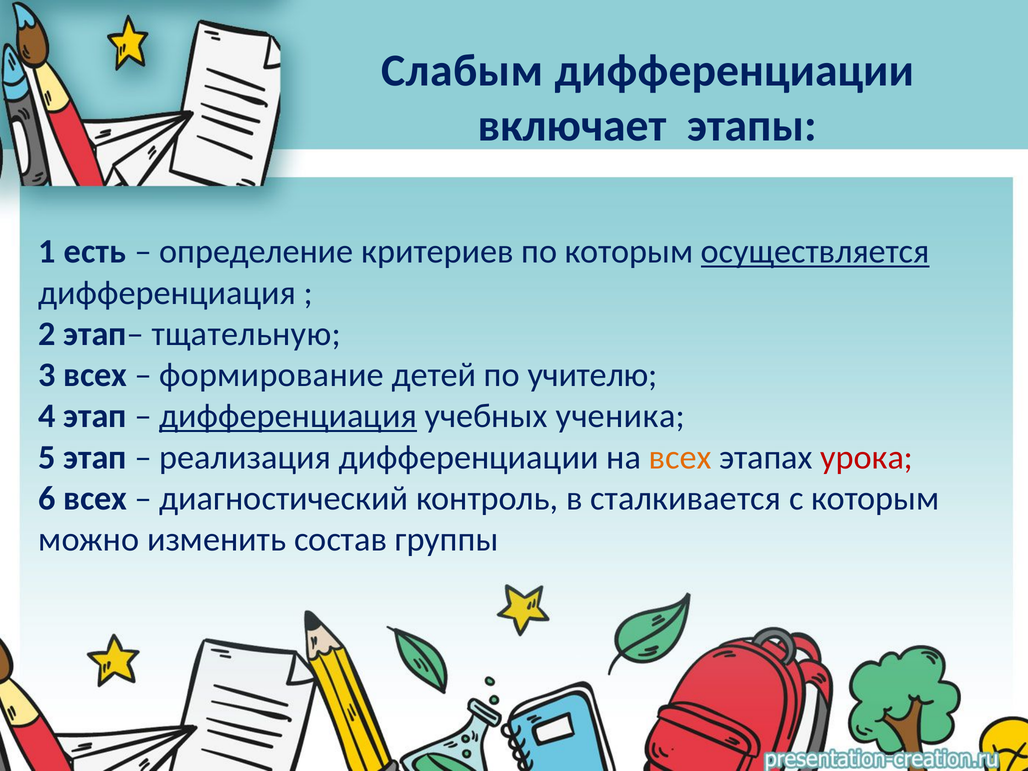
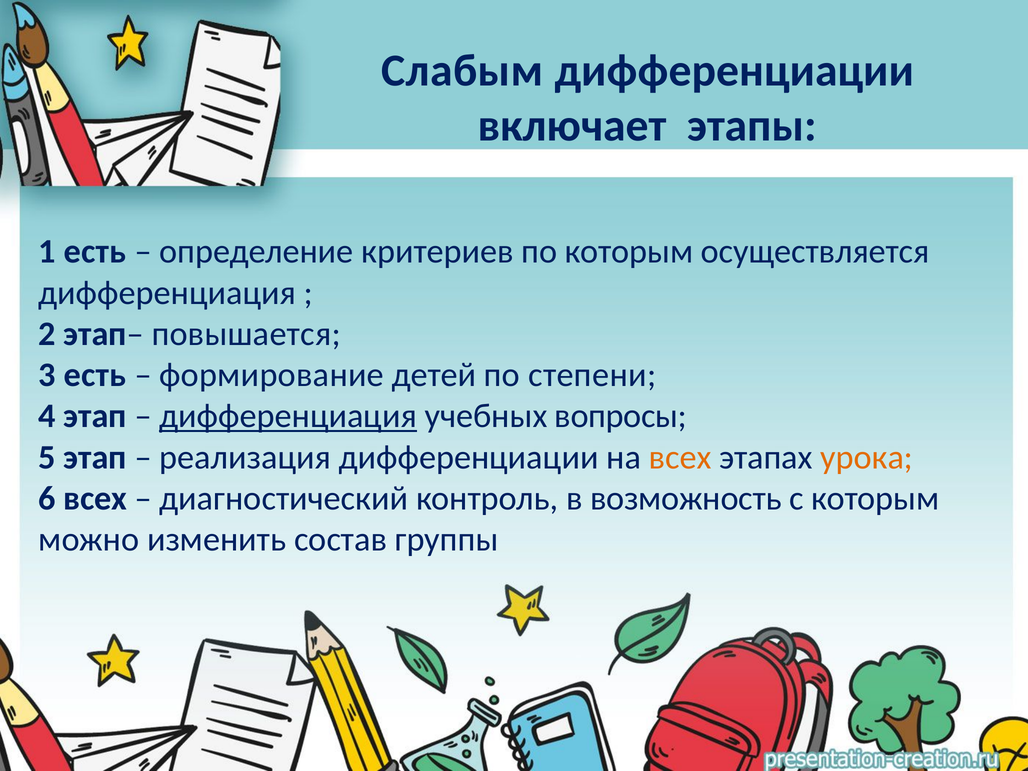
осуществляется underline: present -> none (815, 252)
тщательную: тщательную -> повышается (246, 334)
3 всех: всех -> есть (95, 375)
учителю: учителю -> степени (592, 375)
ученика: ученика -> вопросы (621, 416)
урока colour: red -> orange (867, 457)
сталкивается: сталкивается -> возможность (686, 498)
